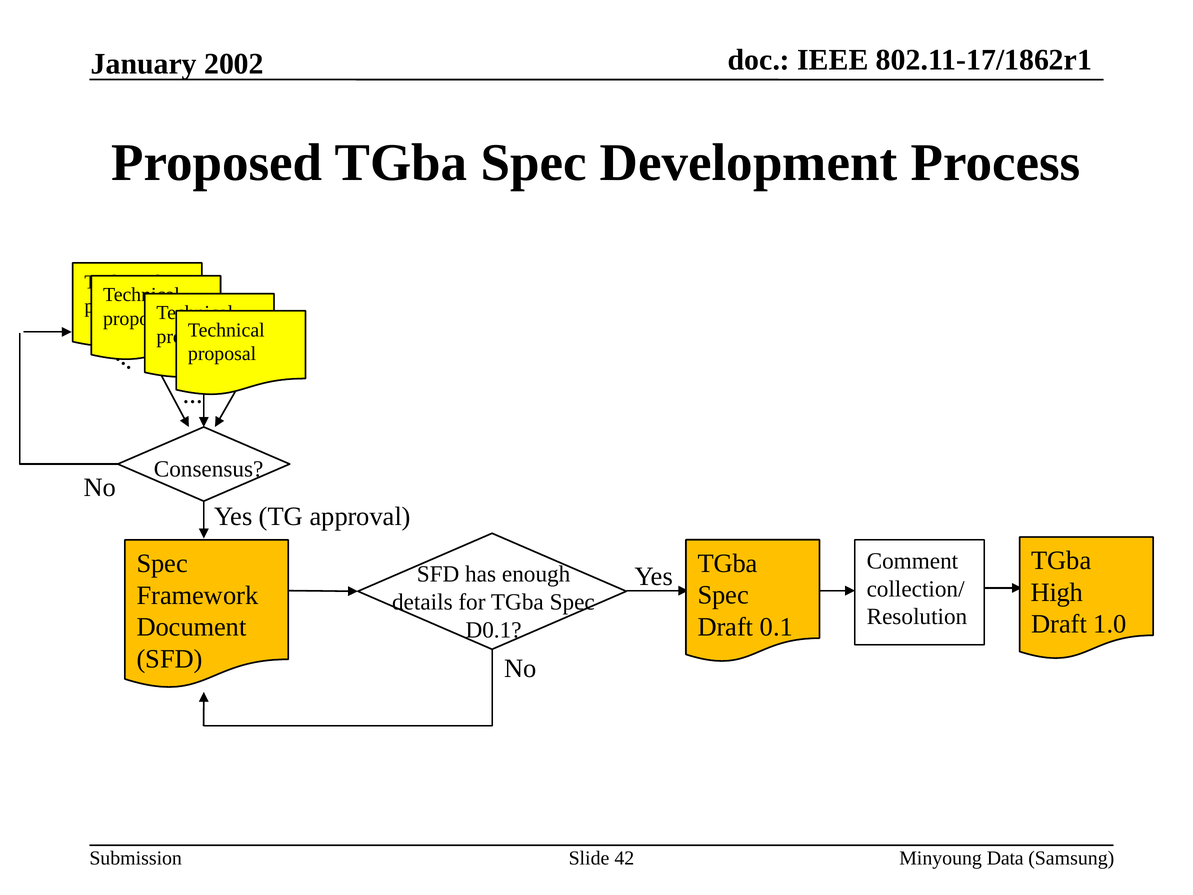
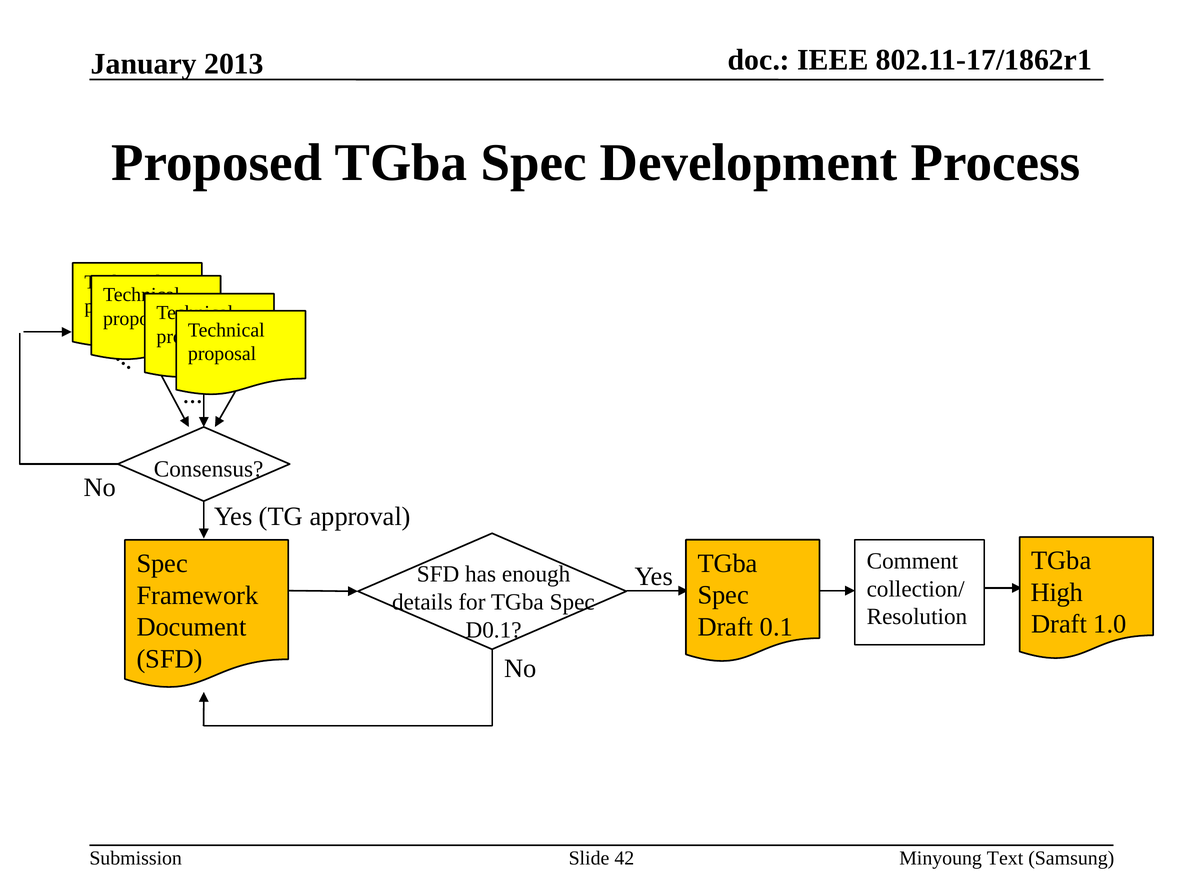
2002: 2002 -> 2013 (234, 64)
Data: Data -> Text (1005, 858)
